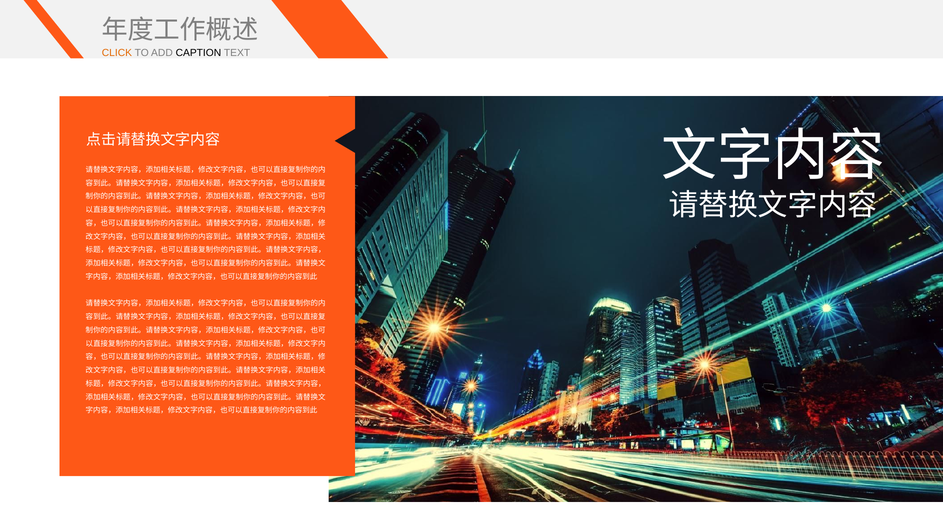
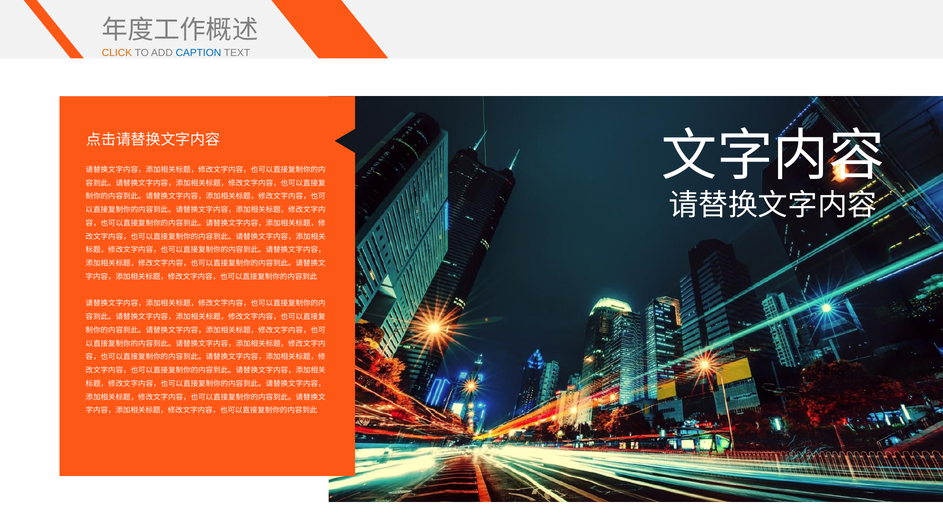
CAPTION colour: black -> blue (198, 53)
